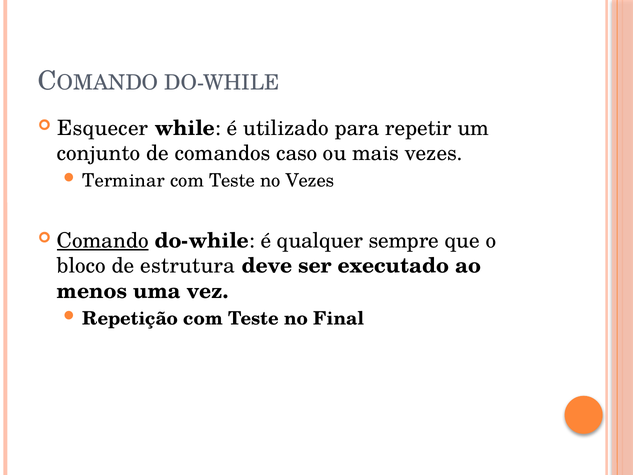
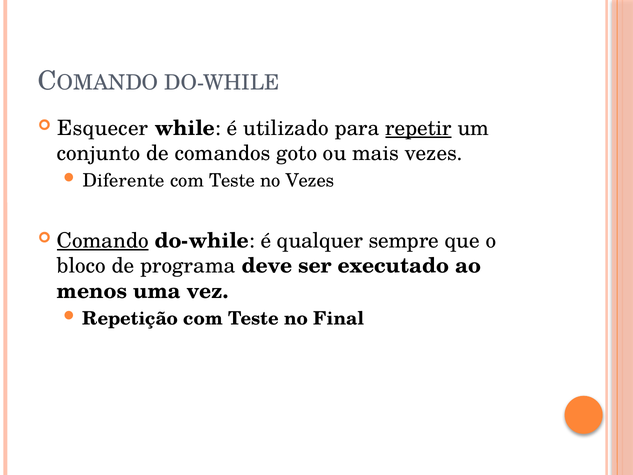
repetir underline: none -> present (418, 128)
caso: caso -> goto (297, 153)
Terminar: Terminar -> Diferente (124, 181)
estrutura: estrutura -> programa (188, 266)
